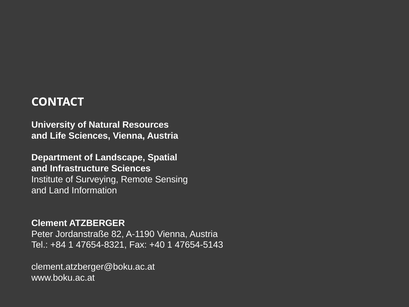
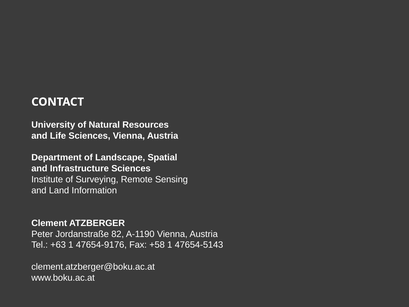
+84: +84 -> +63 (58, 245)
47654-8321: 47654-8321 -> 47654-9176 (101, 245)
+40: +40 -> +58 (157, 245)
